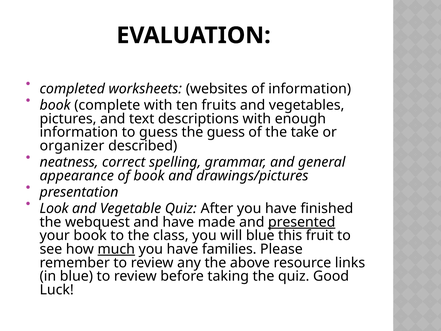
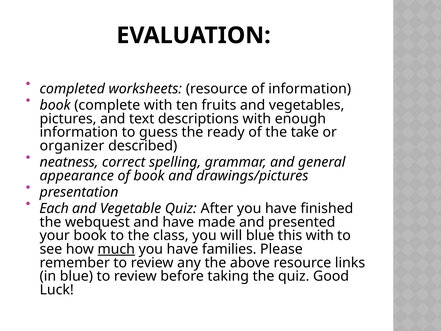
worksheets websites: websites -> resource (217, 89)
the guess: guess -> ready (226, 132)
Look: Look -> Each (54, 208)
presented underline: present -> none (302, 222)
this fruit: fruit -> with (320, 235)
